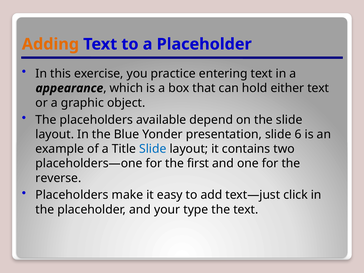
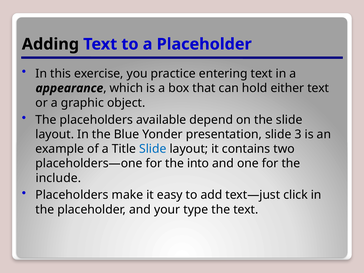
Adding colour: orange -> black (50, 44)
6: 6 -> 3 (298, 134)
first: first -> into (198, 163)
reverse: reverse -> include (58, 178)
